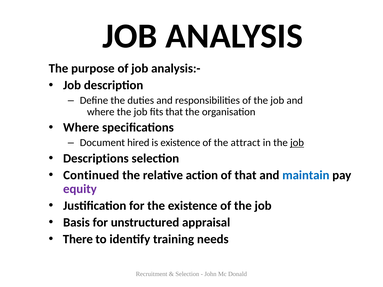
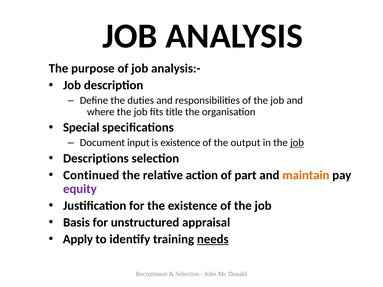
fits that: that -> title (174, 112)
Where: Where -> Special (81, 128)
hired: hired -> input (138, 143)
attract: attract -> output (246, 143)
of that: that -> part (246, 175)
maintain colour: blue -> orange (306, 175)
There: There -> Apply (78, 239)
needs underline: none -> present (213, 239)
